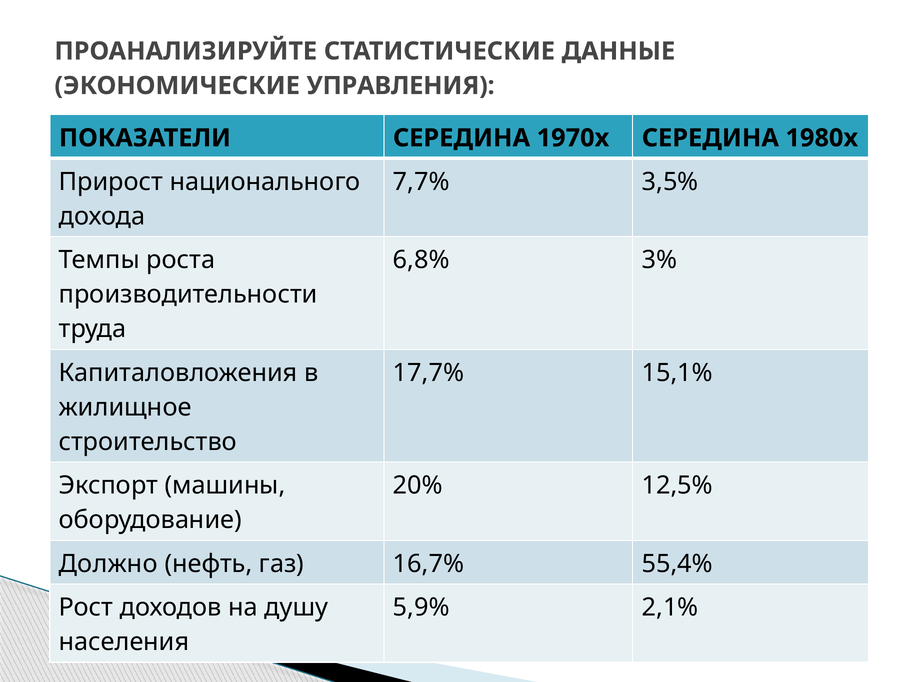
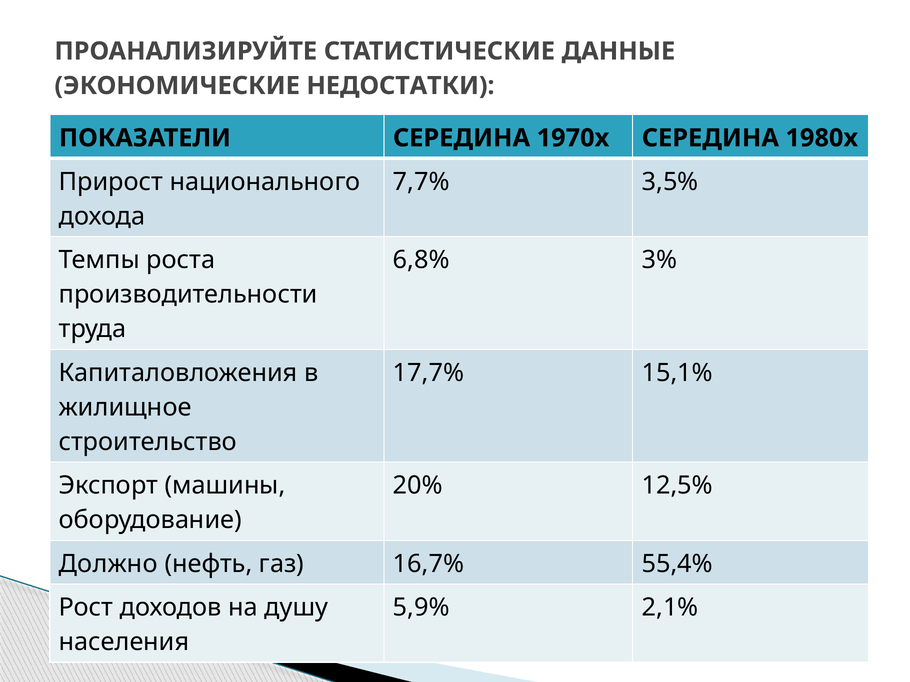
УПРАВЛЕНИЯ: УПРАВЛЕНИЯ -> НЕДОСТАТКИ (400, 86)
